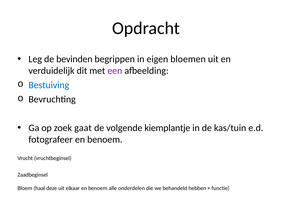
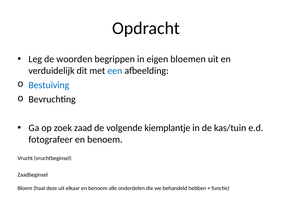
bevinden: bevinden -> woorden (74, 59)
een colour: purple -> blue (115, 71)
gaat: gaat -> zaad (83, 128)
